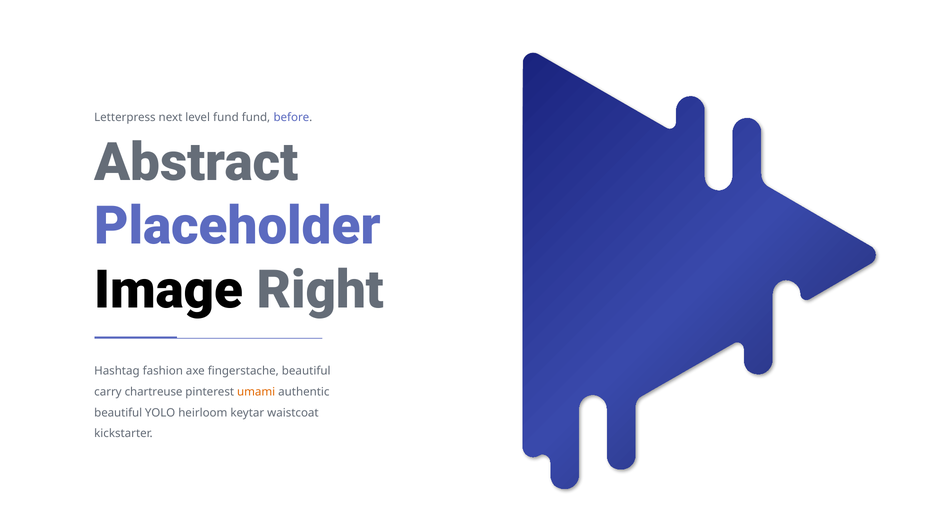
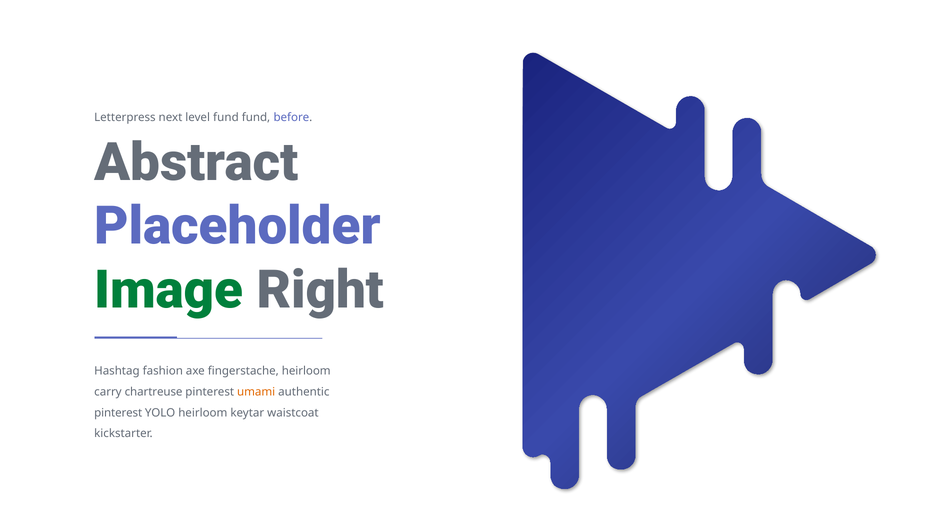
Image colour: black -> green (169, 290)
fingerstache beautiful: beautiful -> heirloom (306, 371)
beautiful: beautiful -> pinterest (118, 413)
